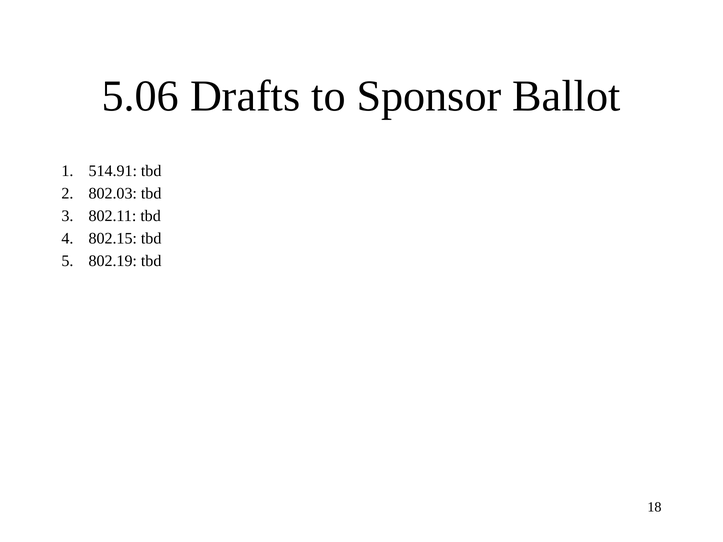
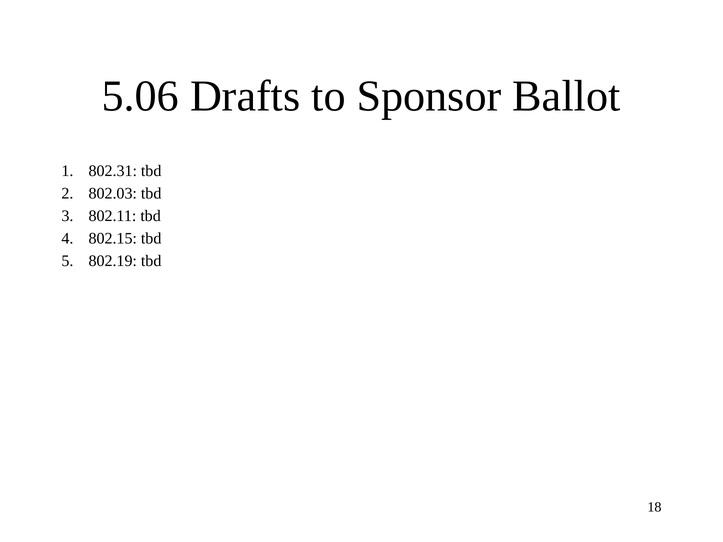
514.91: 514.91 -> 802.31 (113, 171)
